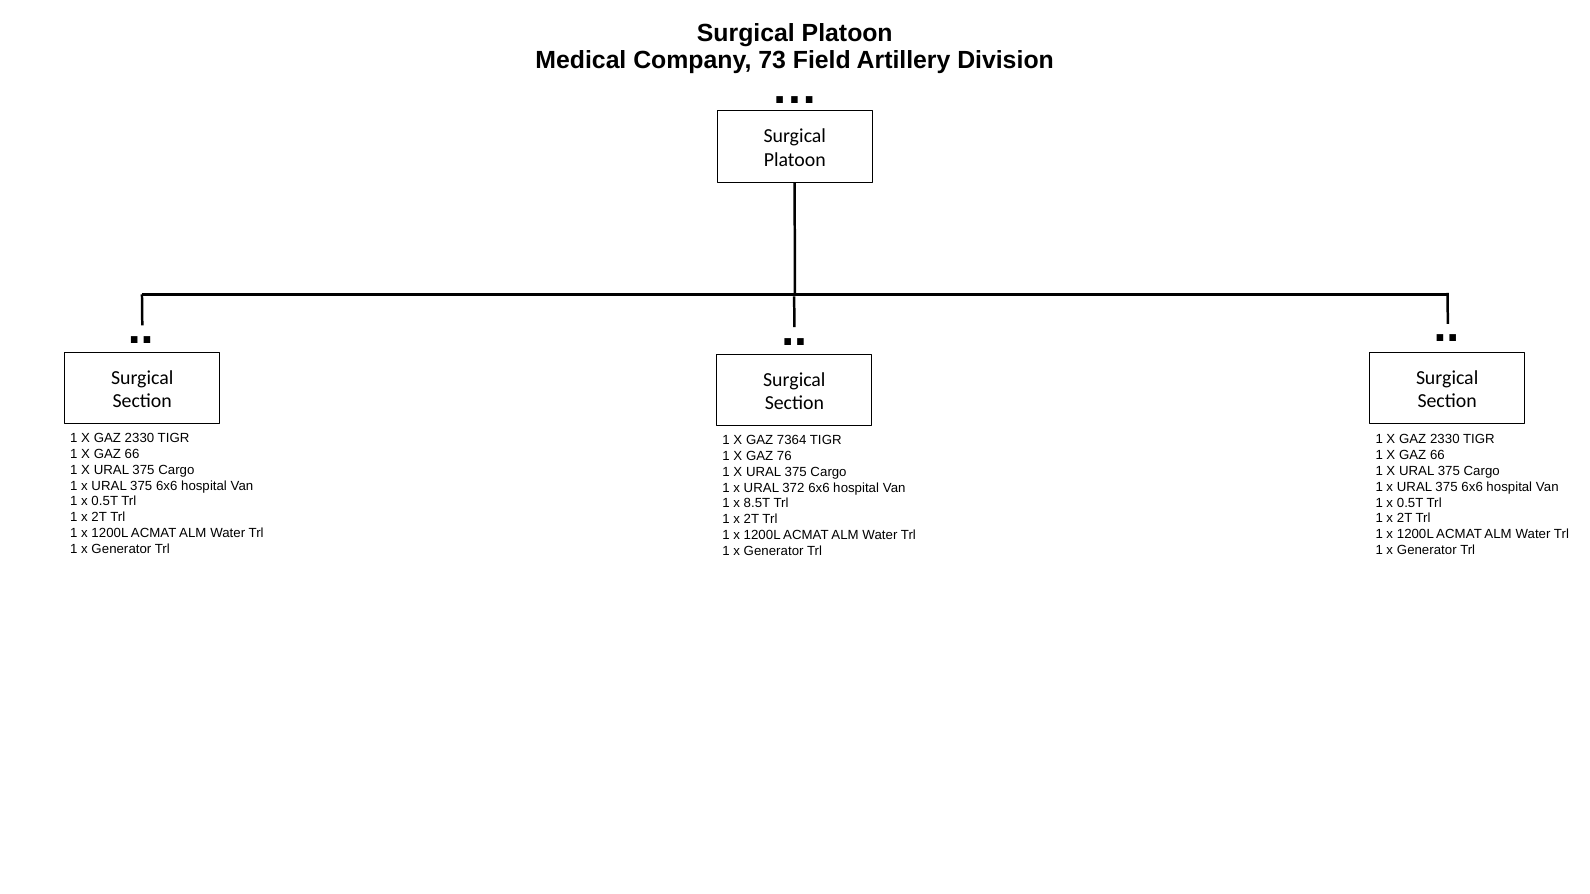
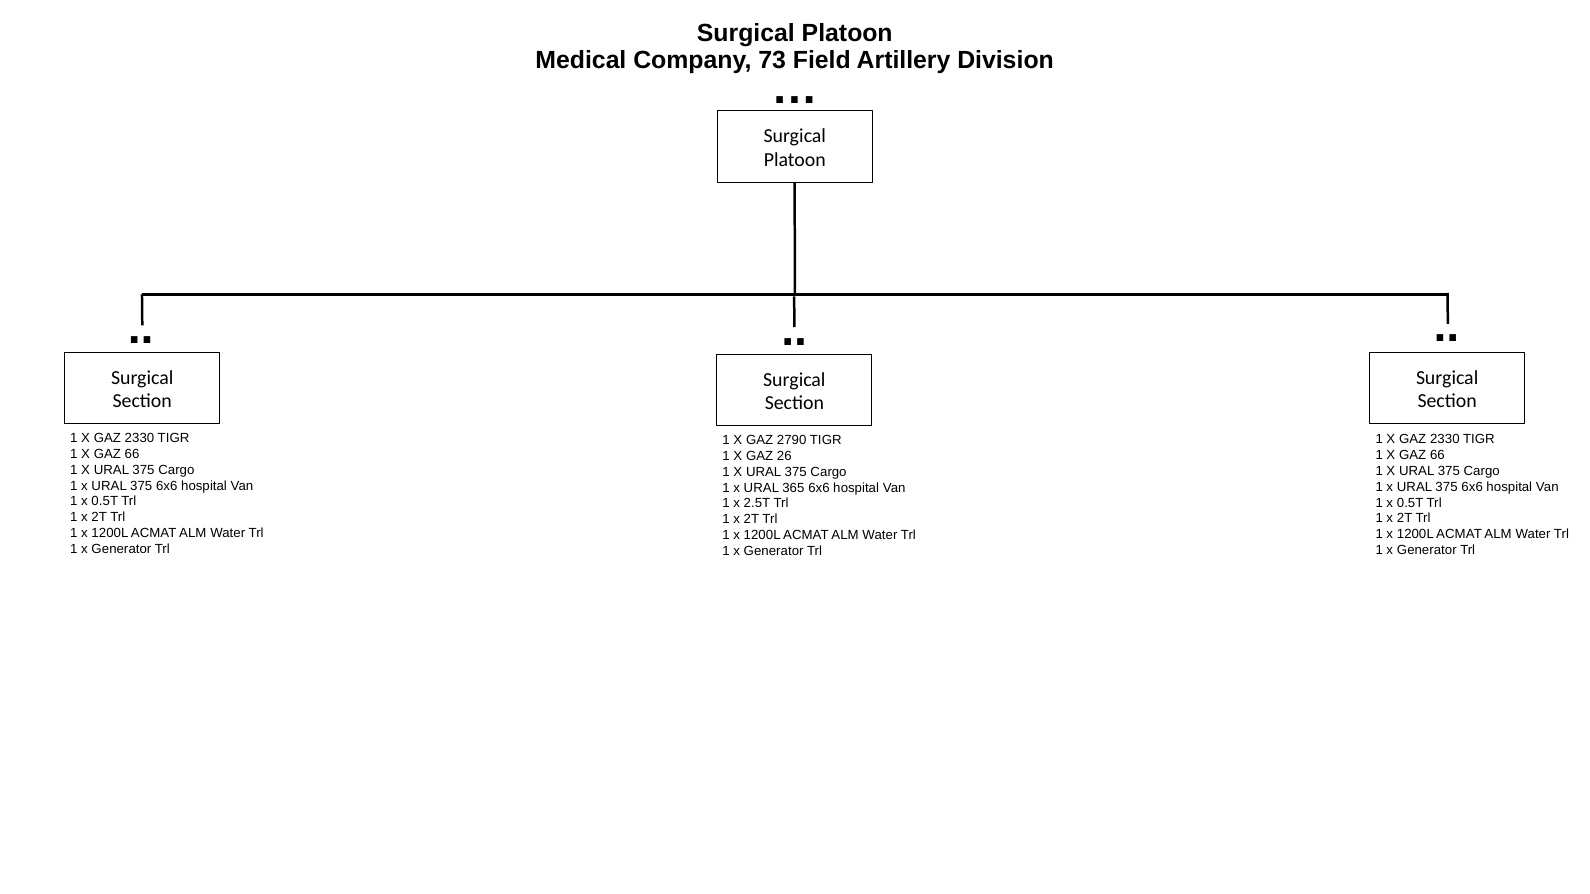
7364: 7364 -> 2790 (792, 440)
76: 76 -> 26 (784, 456)
372: 372 -> 365 (793, 488)
8.5T: 8.5T -> 2.5T (757, 504)
